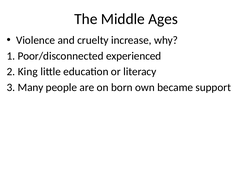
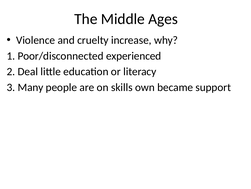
King: King -> Deal (28, 71)
born: born -> skills (122, 87)
